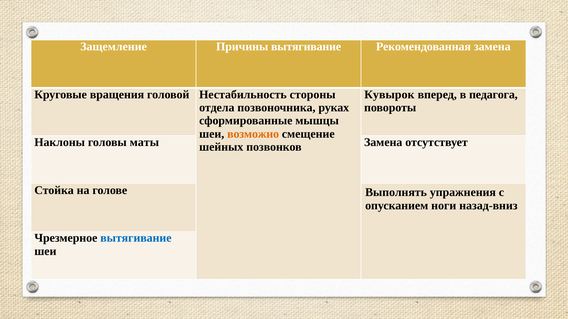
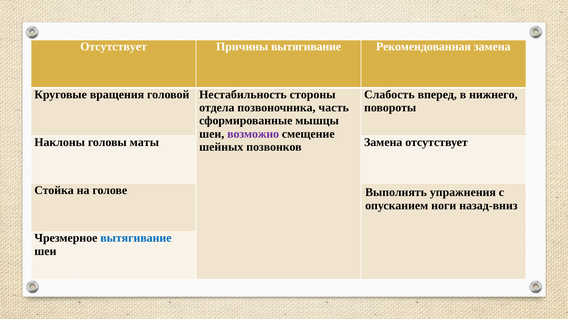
Защемление: Защемление -> Отсутствует (114, 47)
Кувырок: Кувырок -> Слабость (389, 95)
педагога: педагога -> нижнего (493, 95)
руках: руках -> часть (334, 108)
возможно colour: orange -> purple (253, 134)
